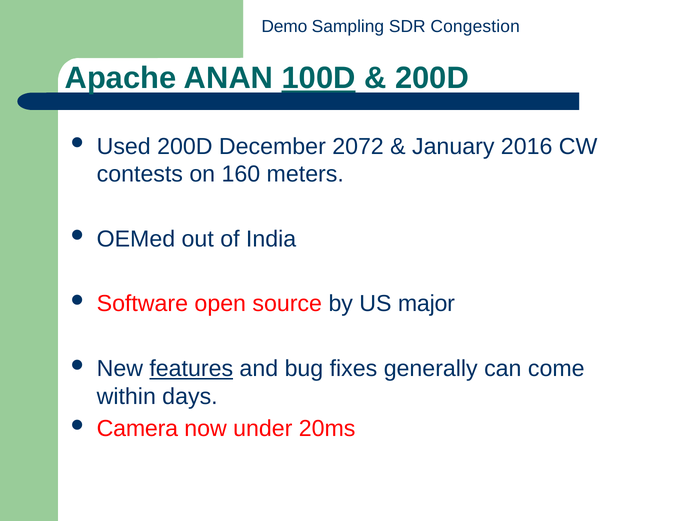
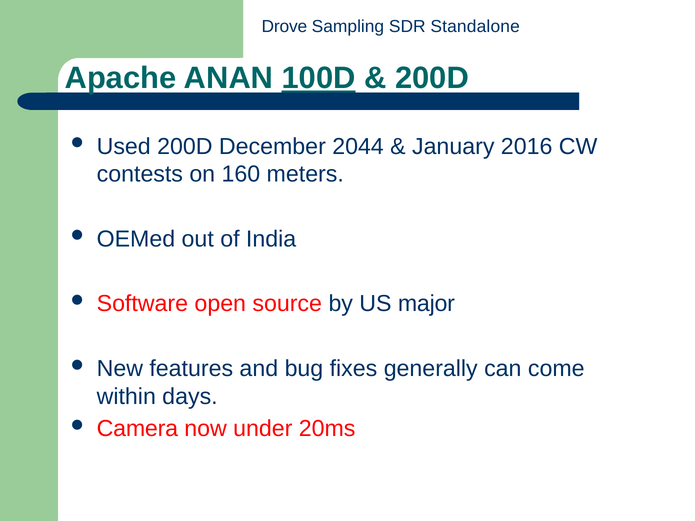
Demo: Demo -> Drove (284, 27)
Congestion: Congestion -> Standalone (475, 27)
2072: 2072 -> 2044 (358, 146)
features underline: present -> none (191, 369)
